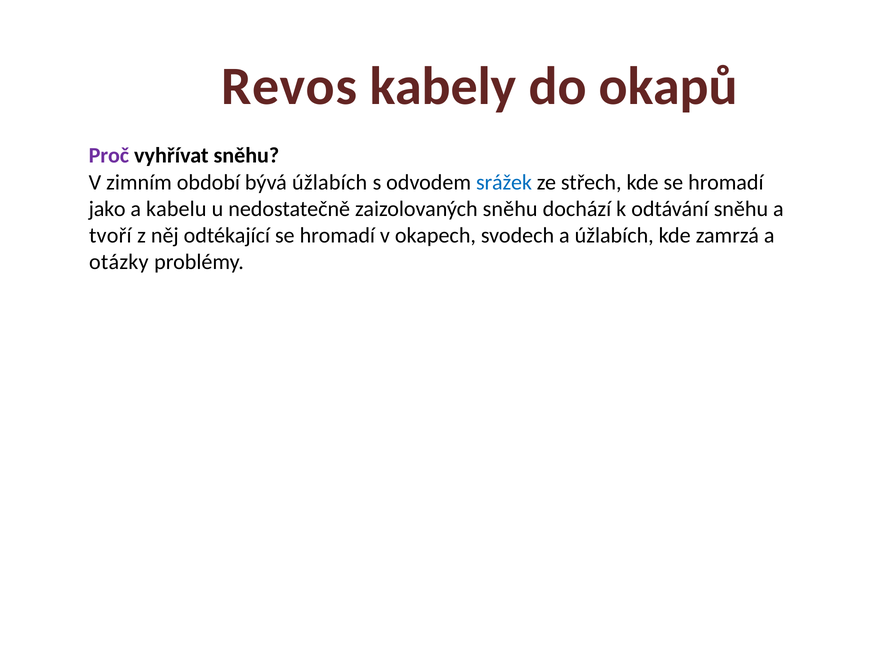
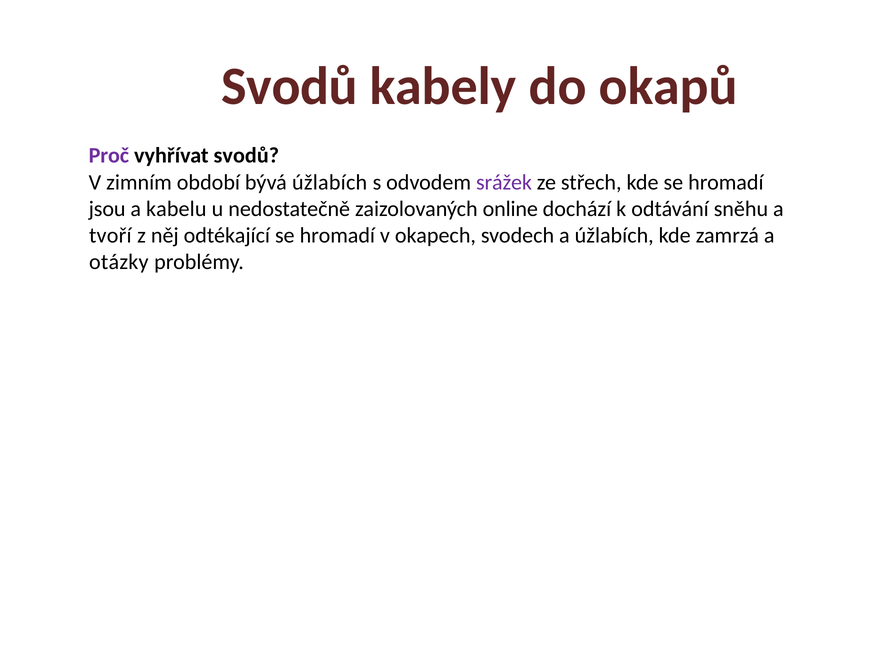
Revos: Revos -> Svodů (290, 87)
vyhřívat sněhu: sněhu -> svodů (246, 156)
srážek colour: blue -> purple (504, 182)
jako: jako -> jsou (107, 209)
zaizolovaných sněhu: sněhu -> online (510, 209)
